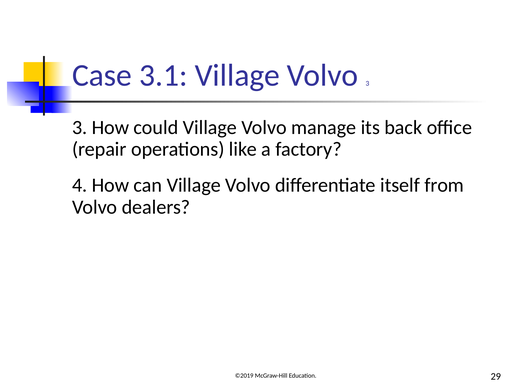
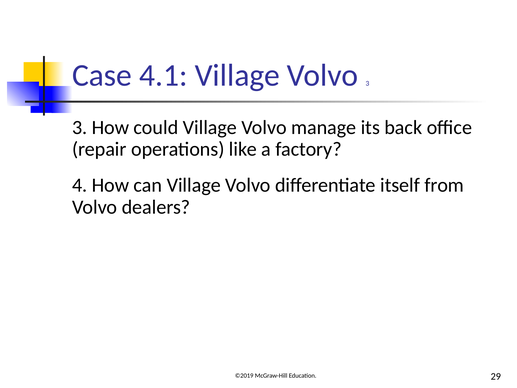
3.1: 3.1 -> 4.1 (163, 75)
